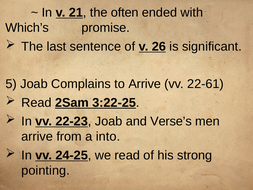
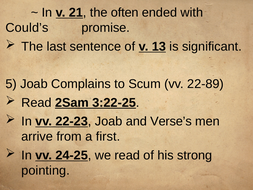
Which’s: Which’s -> Could’s (27, 28)
26: 26 -> 13 (159, 46)
to Arrive: Arrive -> Scum (145, 84)
22-61: 22-61 -> 22-89 (205, 84)
into: into -> first (108, 136)
